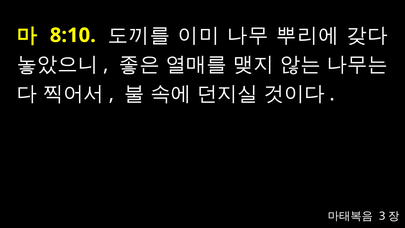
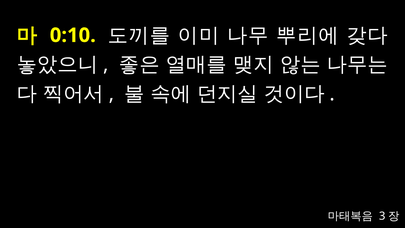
8:10: 8:10 -> 0:10 (73, 35)
